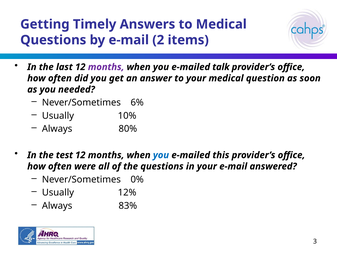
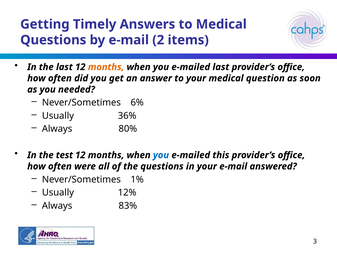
months colour: purple -> orange (106, 67)
e-mailed talk: talk -> last (221, 67)
10%: 10% -> 36% (127, 116)
0%: 0% -> 1% (137, 179)
